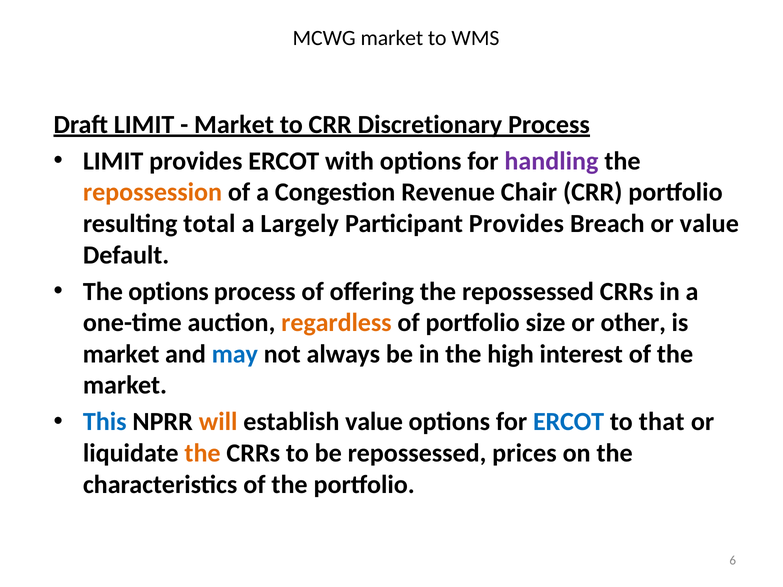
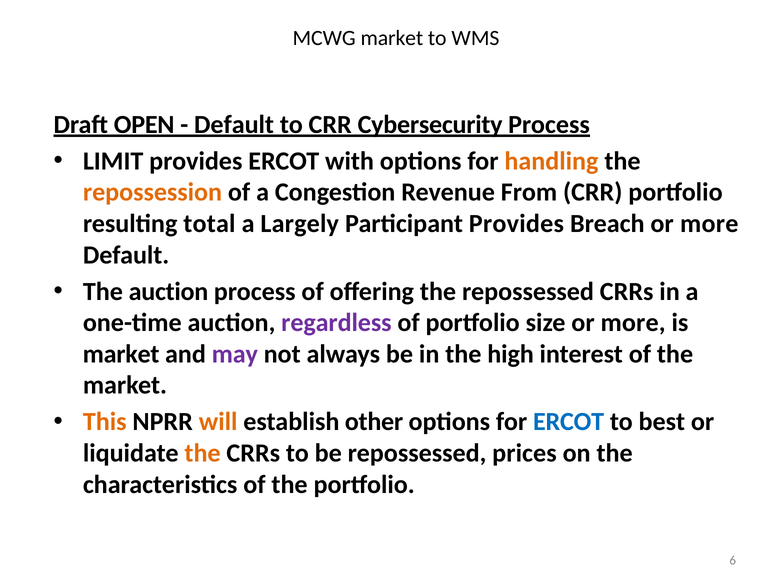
Draft LIMIT: LIMIT -> OPEN (144, 125)
Market: Market -> Default (234, 125)
Discretionary: Discretionary -> Cybersecurity (430, 125)
handling colour: purple -> orange (551, 161)
Chair: Chair -> From (529, 192)
Breach or value: value -> more (709, 224)
The options: options -> auction (169, 292)
regardless colour: orange -> purple (336, 323)
size or other: other -> more (633, 323)
may colour: blue -> purple (235, 354)
This colour: blue -> orange (105, 422)
establish value: value -> other (374, 422)
that: that -> best (662, 422)
